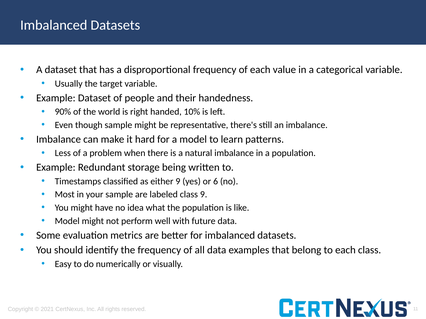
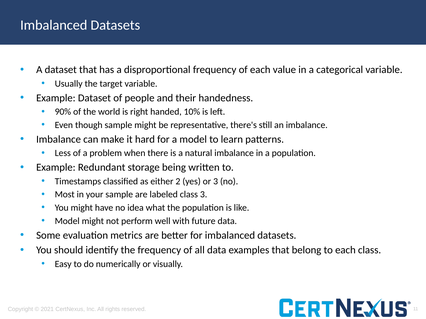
either 9: 9 -> 2 (178, 182)
or 6: 6 -> 3 (216, 182)
class 9: 9 -> 3 (204, 195)
